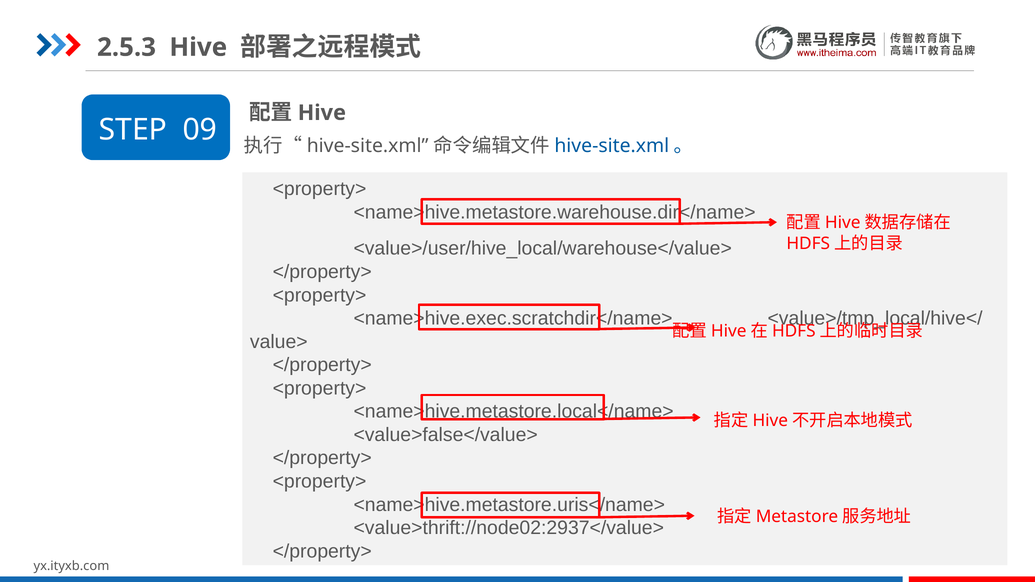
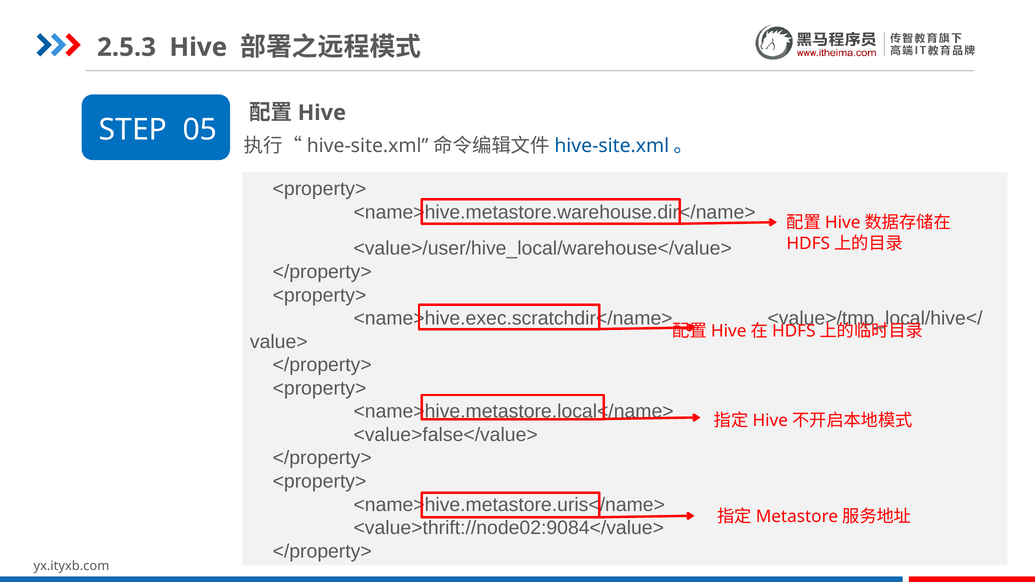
09: 09 -> 05 (200, 130)
<value>thrift://node02:2937</value>: <value>thrift://node02:2937</value> -> <value>thrift://node02:9084</value> (509, 528)
